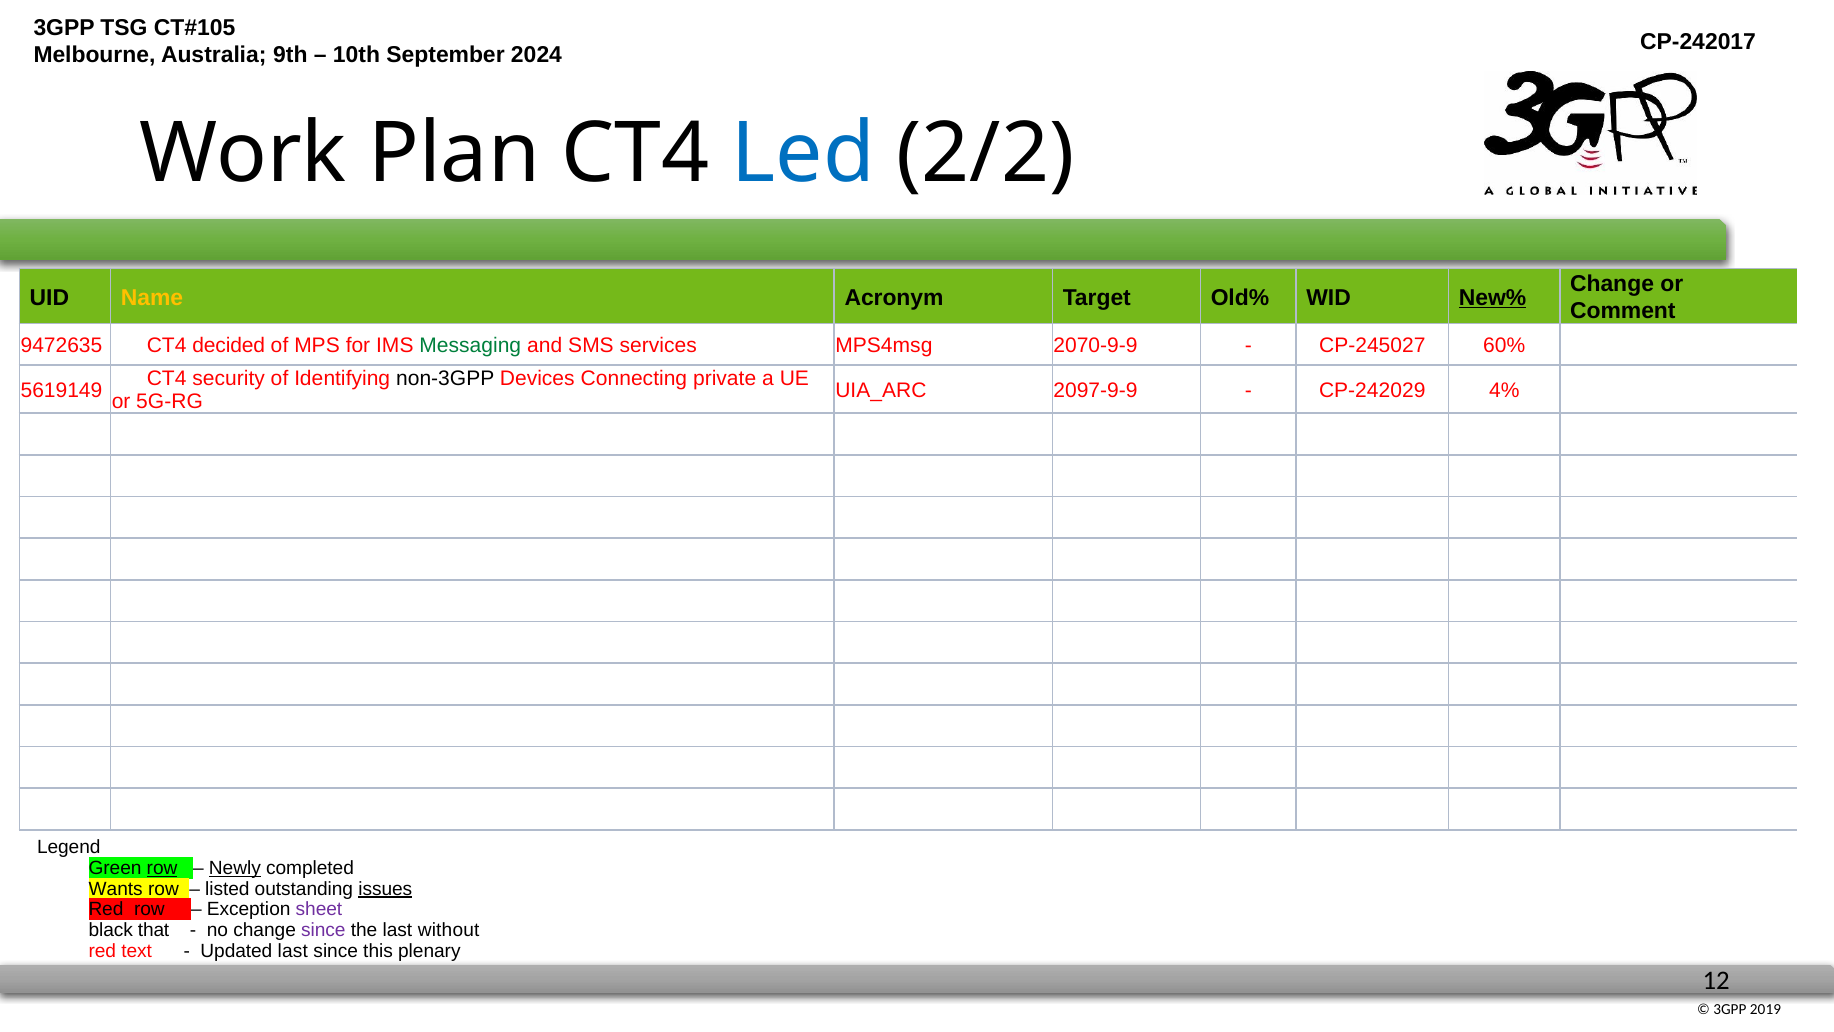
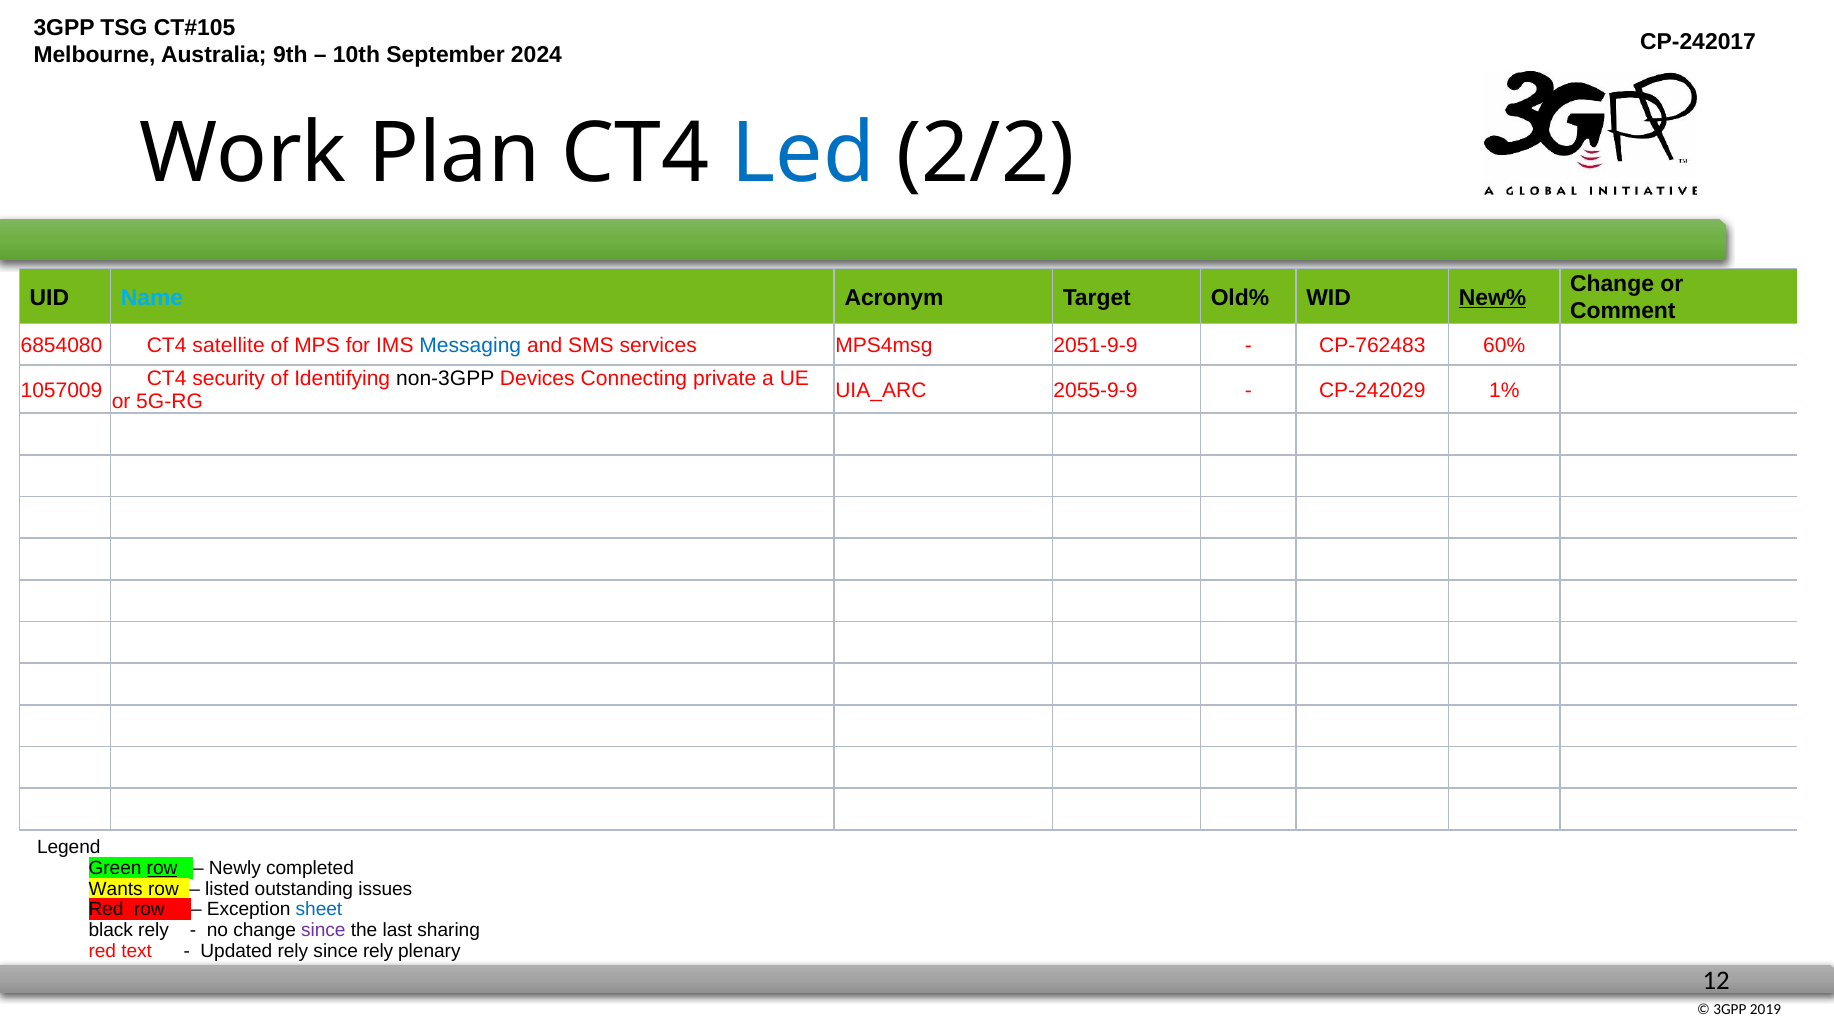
Name colour: yellow -> light blue (152, 297)
9472635: 9472635 -> 6854080 (61, 345)
decided: decided -> satellite (229, 345)
Messaging colour: green -> blue (470, 345)
2070-9-9: 2070-9-9 -> 2051-9-9 (1095, 345)
CP-245027: CP-245027 -> CP-762483 (1372, 345)
5619149: 5619149 -> 1057009 (61, 390)
2097-9-9: 2097-9-9 -> 2055-9-9 (1095, 390)
4%: 4% -> 1% (1504, 390)
Newly underline: present -> none (235, 868)
issues underline: present -> none (385, 889)
sheet colour: purple -> blue (319, 909)
black that: that -> rely (154, 930)
without: without -> sharing (449, 930)
Updated last: last -> rely (293, 951)
since this: this -> rely (378, 951)
